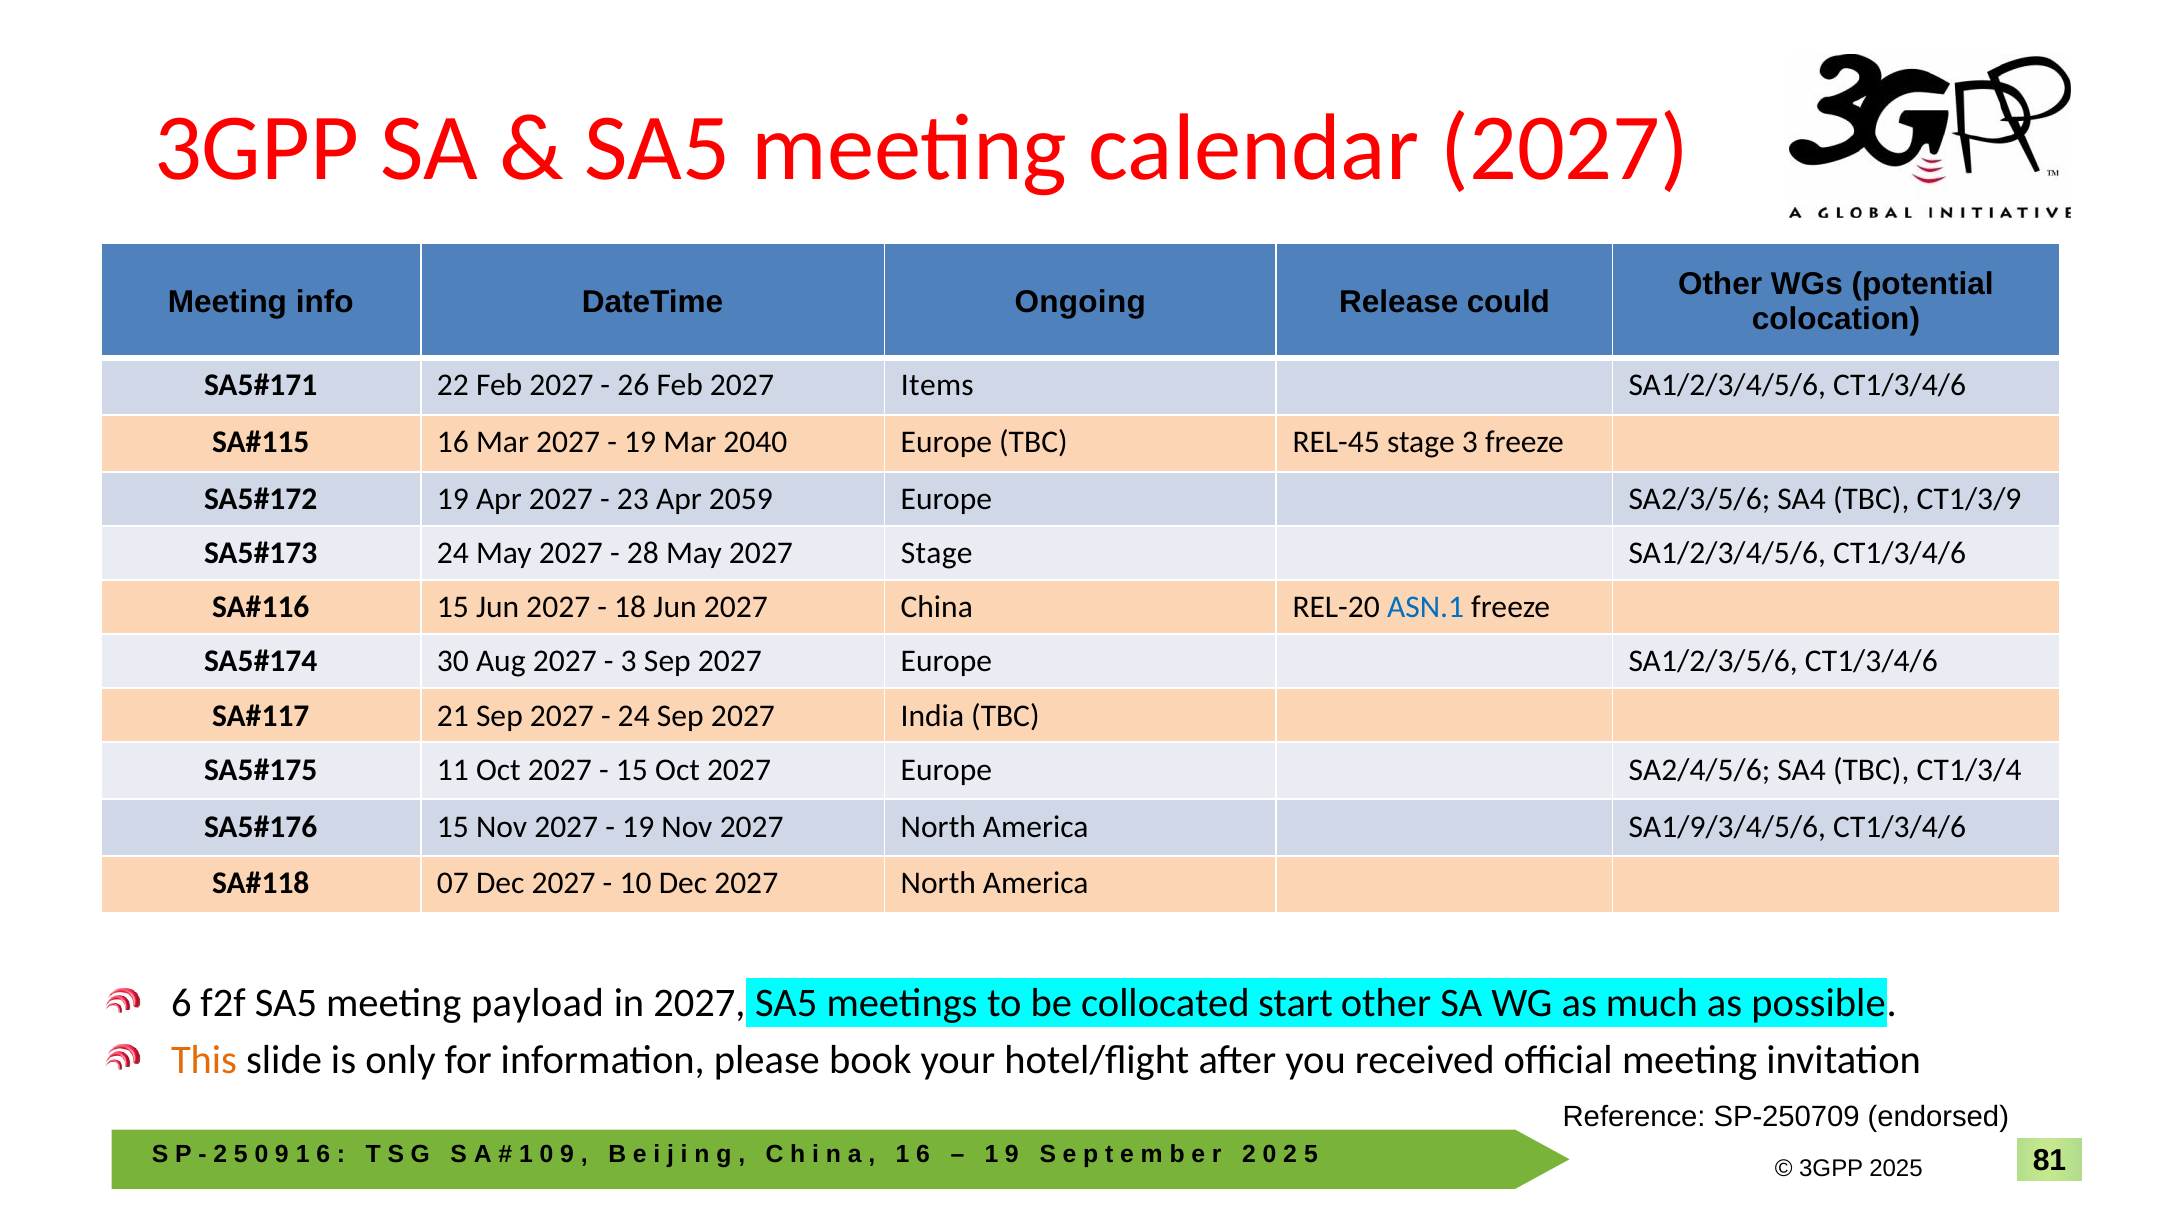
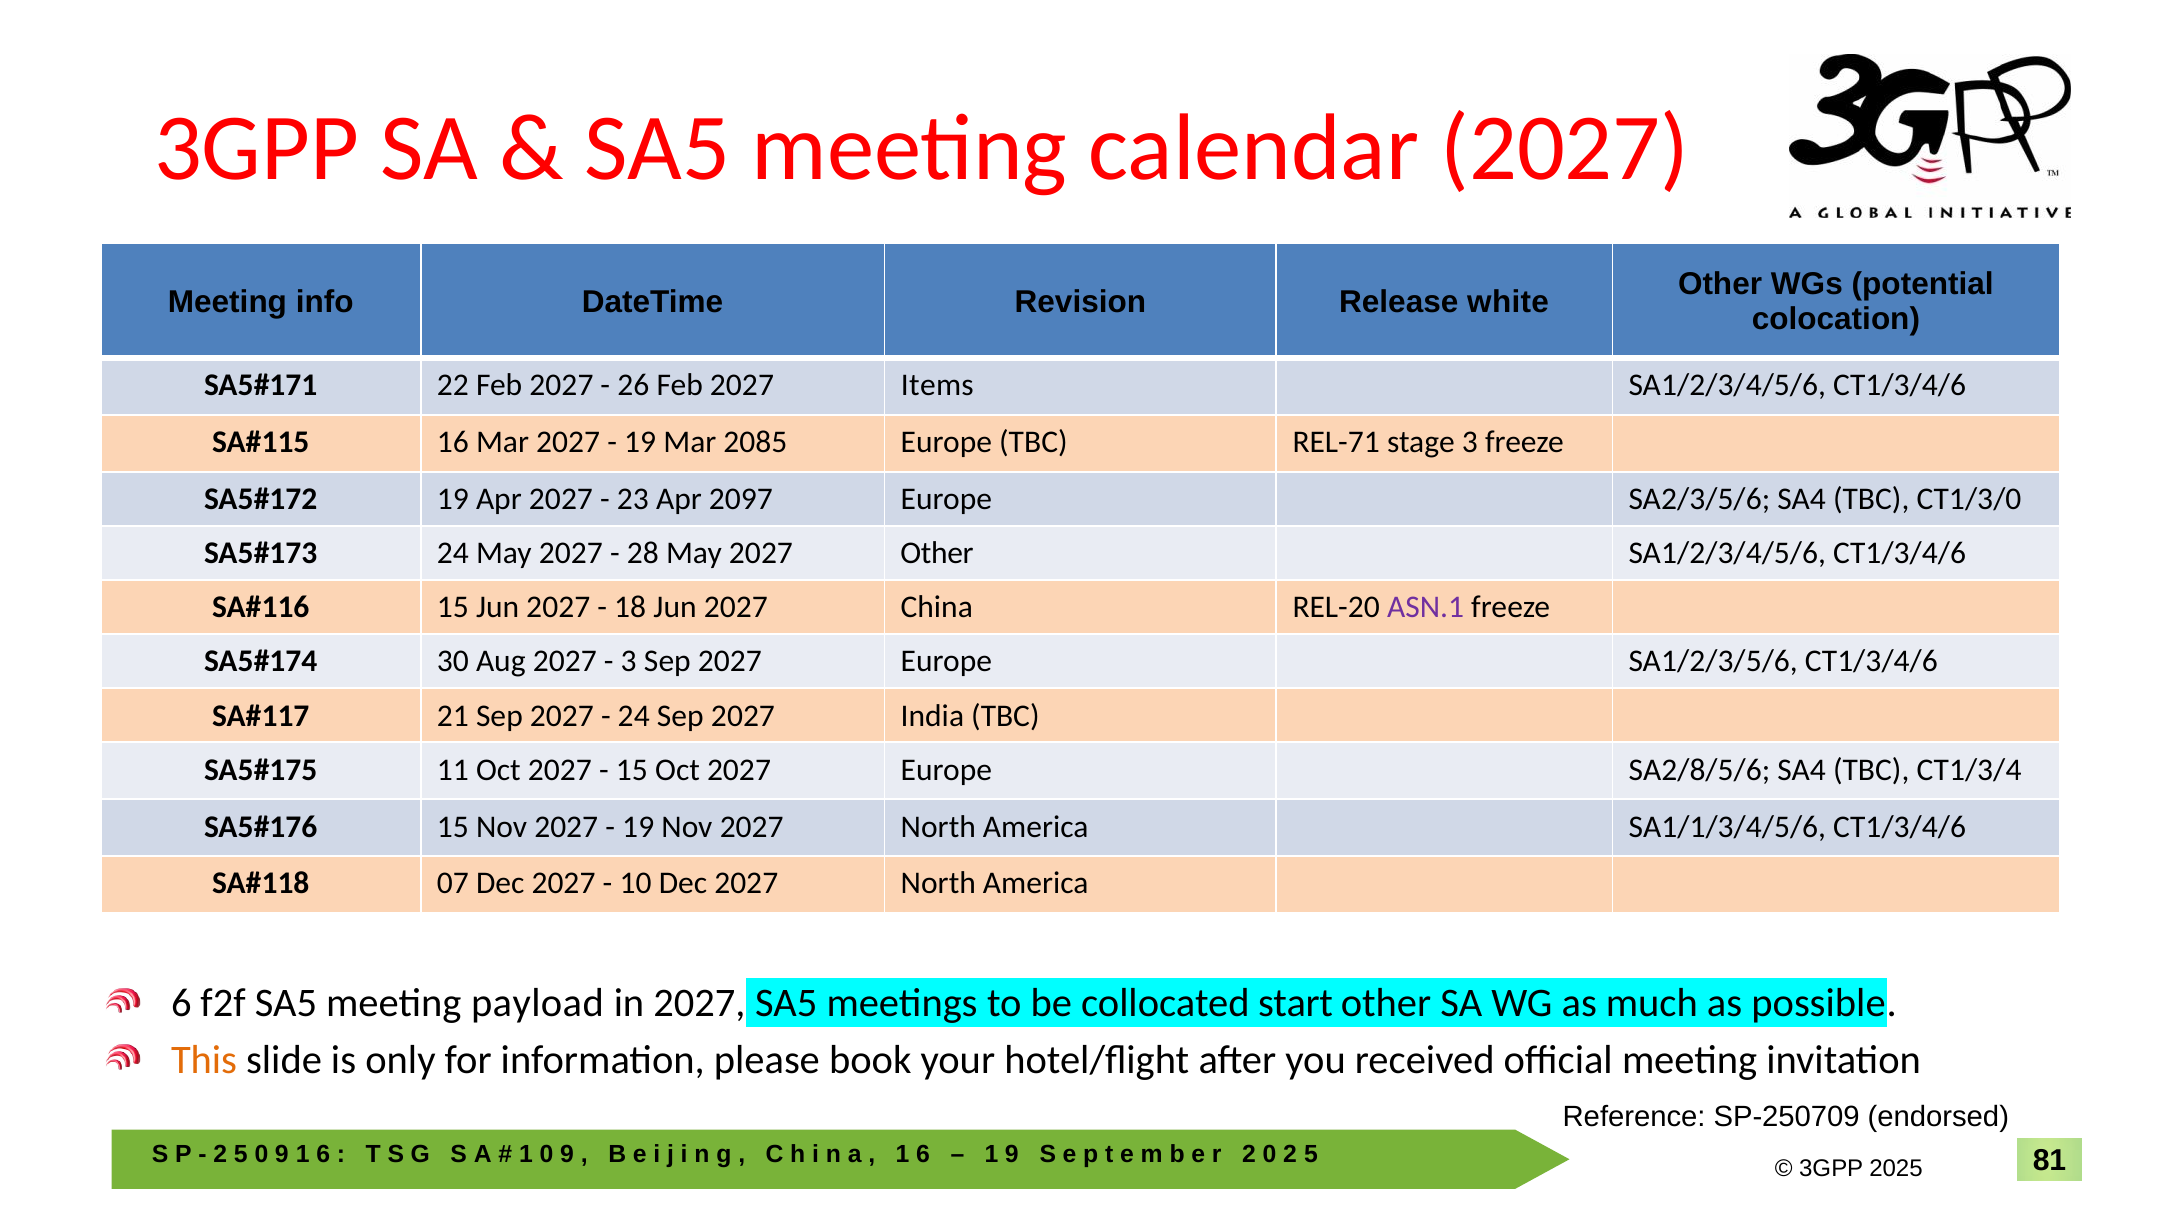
Ongoing: Ongoing -> Revision (1080, 302)
could: could -> white (1508, 302)
2040: 2040 -> 2085 (755, 443)
REL-45: REL-45 -> REL-71 (1336, 443)
2059: 2059 -> 2097 (741, 500)
CT1/3/9: CT1/3/9 -> CT1/3/0 (1969, 500)
2027 Stage: Stage -> Other (937, 554)
ASN.1 colour: blue -> purple (1426, 608)
SA2/4/5/6: SA2/4/5/6 -> SA2/8/5/6 (1699, 770)
SA1/9/3/4/5/6: SA1/9/3/4/5/6 -> SA1/1/3/4/5/6 (1727, 827)
